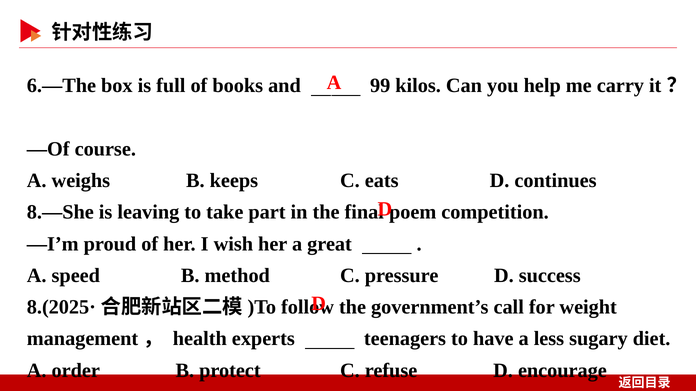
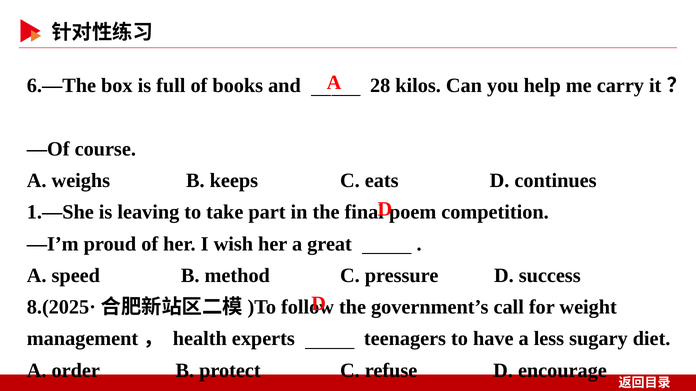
99: 99 -> 28 (380, 86)
8.—She: 8.—She -> 1.—She (60, 213)
